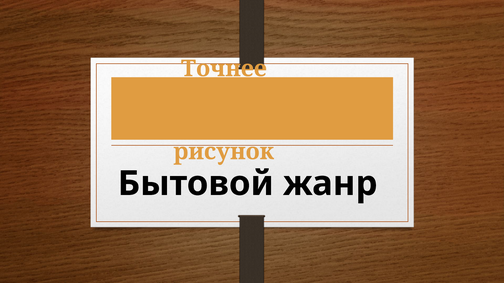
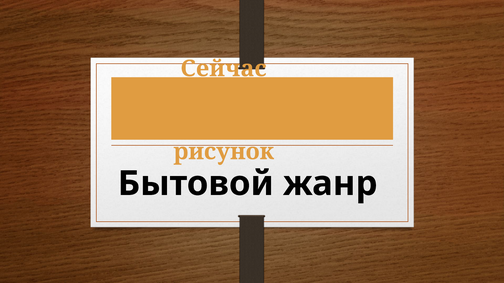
Точнее: Точнее -> Сейчас (224, 69)
